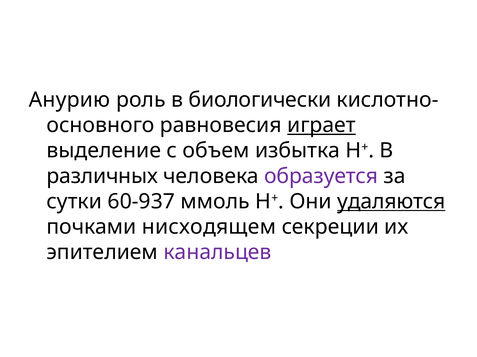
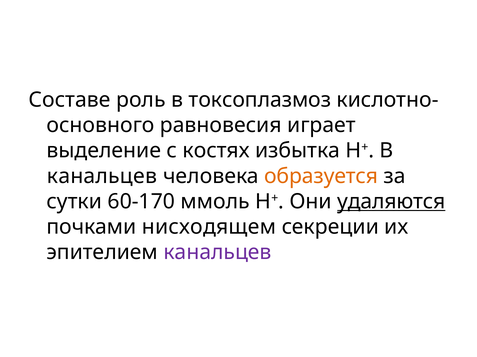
Анурию: Анурию -> Составе (70, 100)
биологически: биологически -> токсоплазмоз (260, 100)
играет underline: present -> none (321, 126)
объем: объем -> костях (216, 151)
различных: различных -> канальцев (102, 176)
образуется colour: purple -> orange (321, 176)
60-937: 60-937 -> 60-170 (141, 202)
